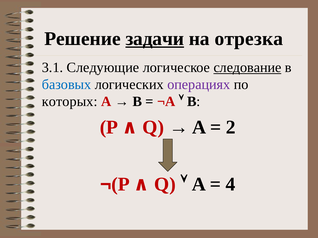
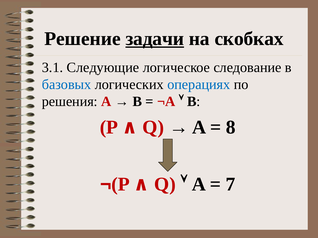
отрезка: отрезка -> скобках (249, 39)
следование underline: present -> none (247, 68)
операциях colour: purple -> blue (199, 85)
которых: которых -> решения (70, 102)
2: 2 -> 8 (231, 127)
4: 4 -> 7 (231, 185)
